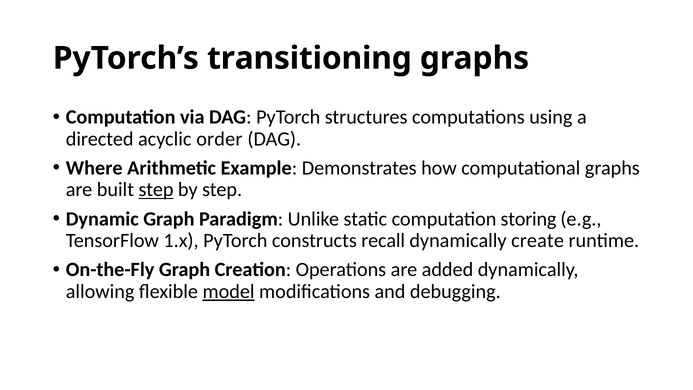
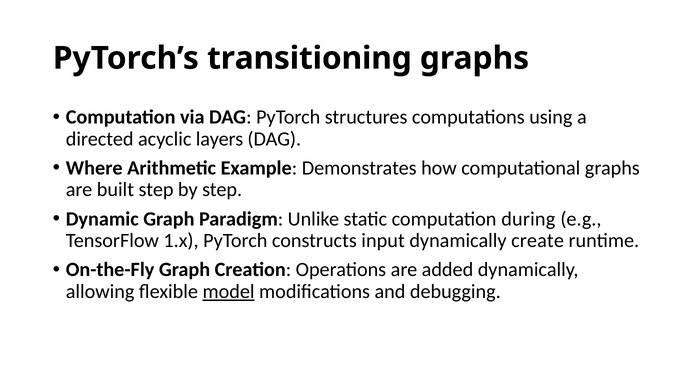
order: order -> layers (220, 139)
step underline: present -> none (156, 190)
storing: storing -> during (528, 219)
recall: recall -> input (383, 241)
